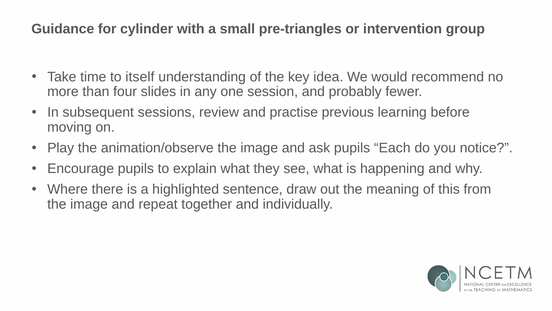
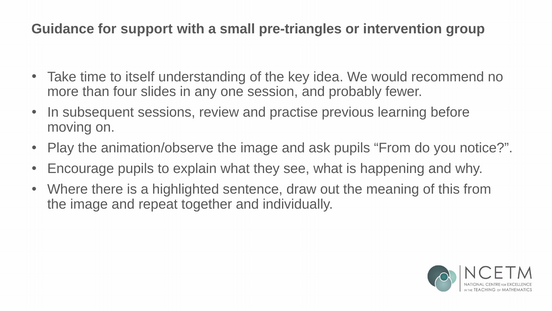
cylinder: cylinder -> support (147, 29)
pupils Each: Each -> From (392, 148)
